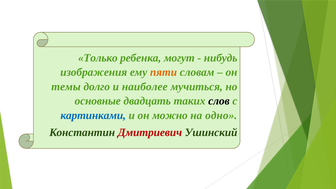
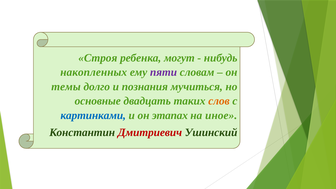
Только: Только -> Строя (98, 58)
изображения: изображения -> накопленных (94, 72)
пяти colour: orange -> purple (164, 72)
наиболее: наиболее -> познания (145, 87)
слов colour: black -> orange (219, 101)
можно: можно -> этапах (170, 115)
одно: одно -> иное (221, 115)
